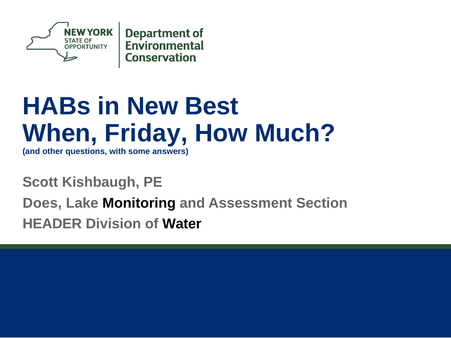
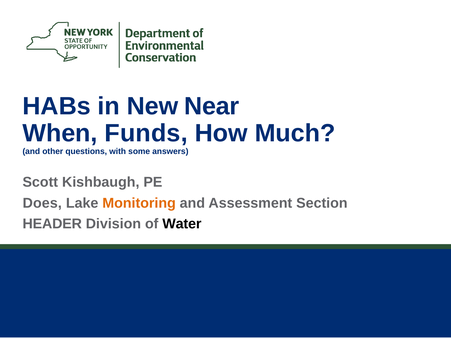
Best: Best -> Near (212, 106)
Friday: Friday -> Funds (146, 133)
Monitoring colour: black -> orange (139, 203)
